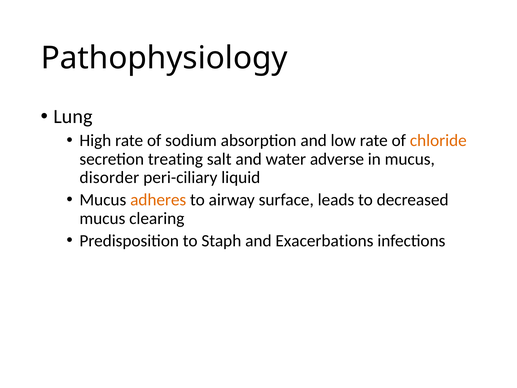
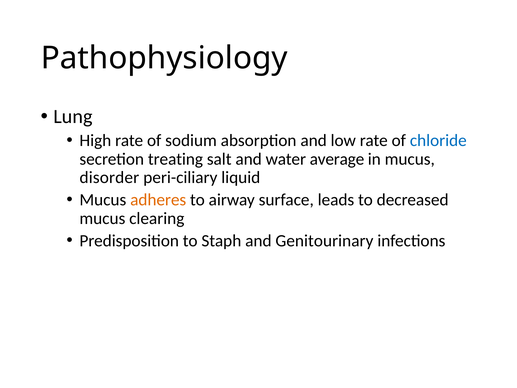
chloride colour: orange -> blue (438, 140)
adverse: adverse -> average (337, 159)
Exacerbations: Exacerbations -> Genitourinary (324, 240)
